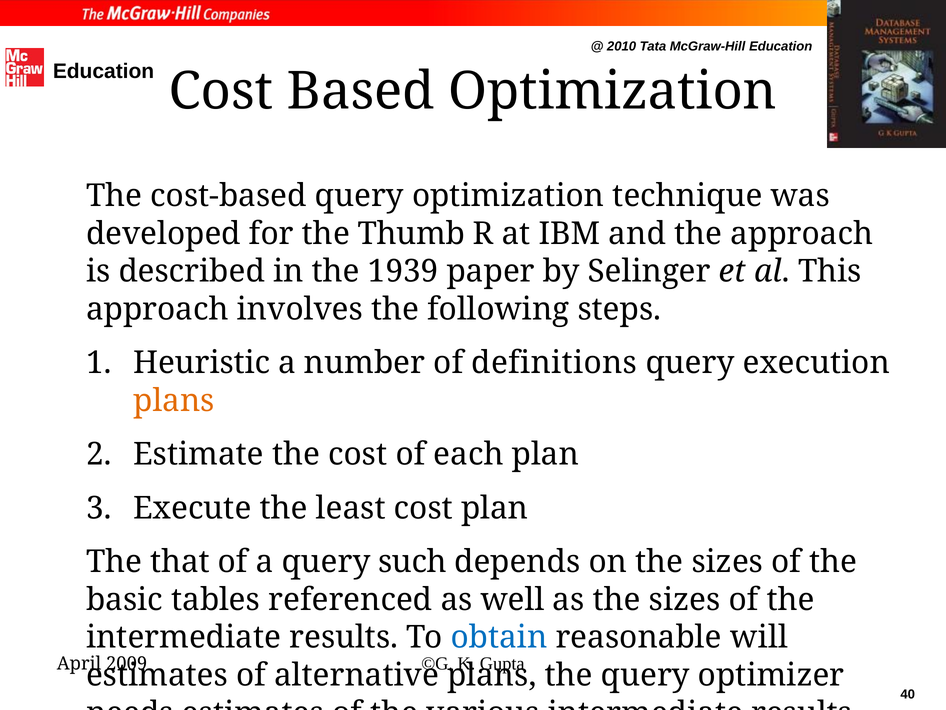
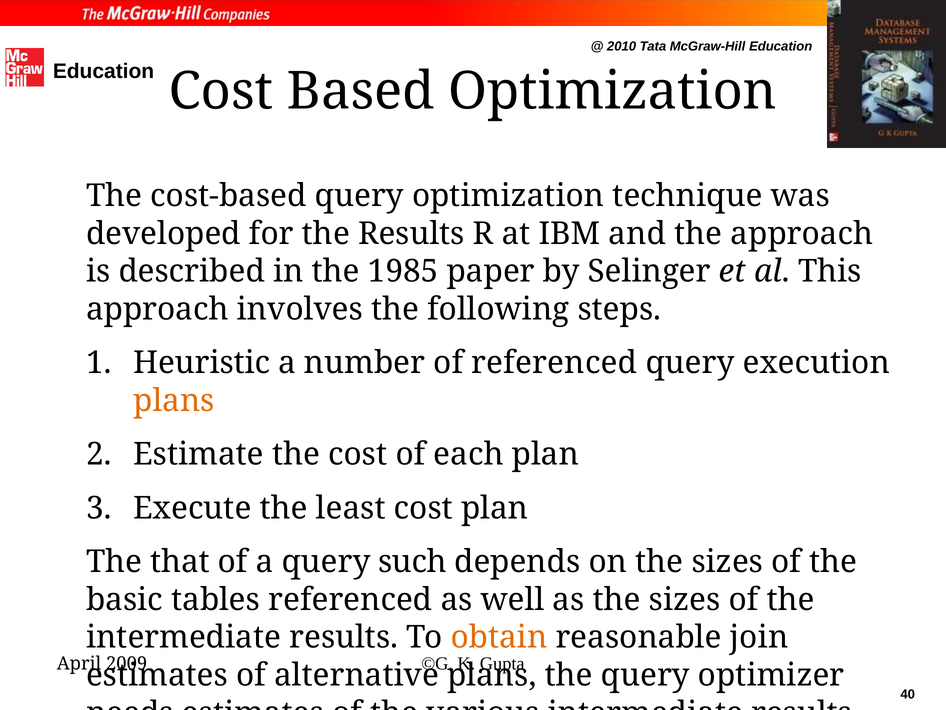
the Thumb: Thumb -> Results (411, 233)
1939: 1939 -> 1985 (403, 271)
of definitions: definitions -> referenced (554, 363)
obtain colour: blue -> orange (499, 637)
will: will -> join (759, 637)
